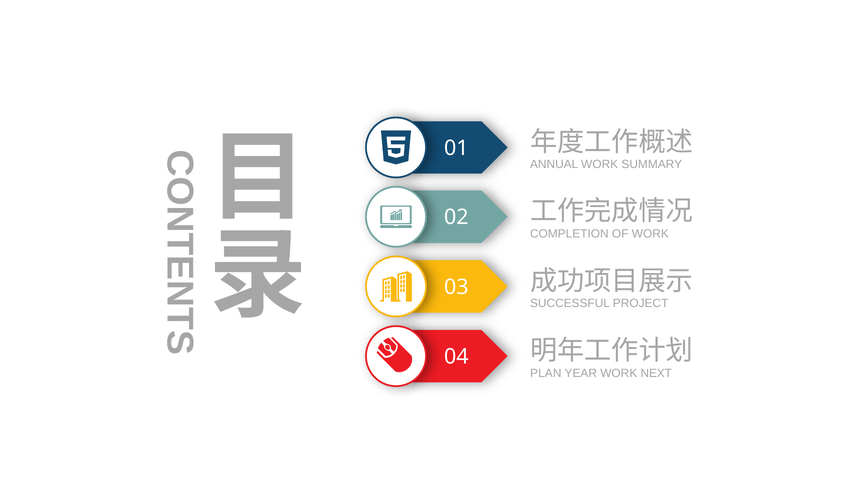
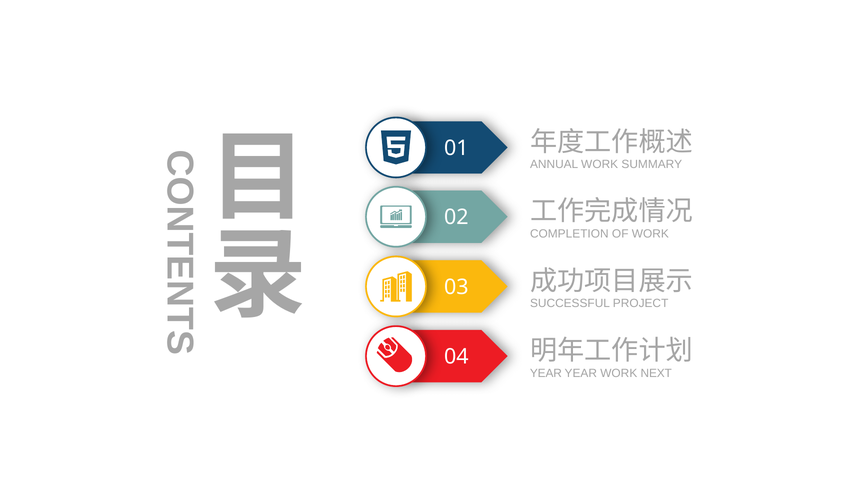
PLAN: PLAN -> YEAR (546, 373)
